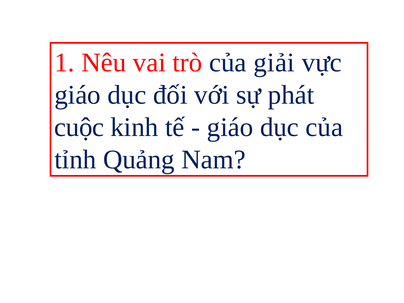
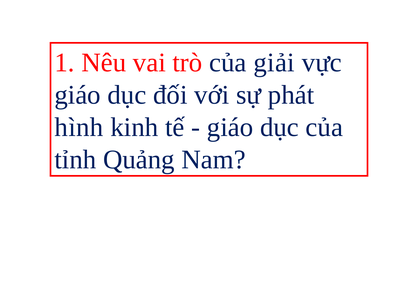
cuộc: cuộc -> hình (79, 127)
